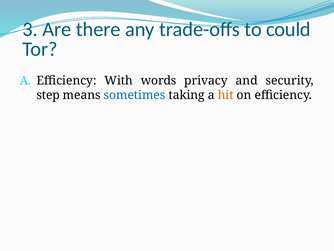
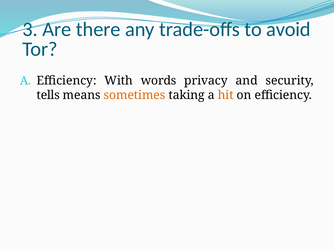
could: could -> avoid (288, 29)
step: step -> tells (48, 95)
sometimes colour: blue -> orange (135, 95)
